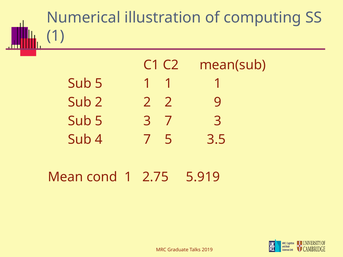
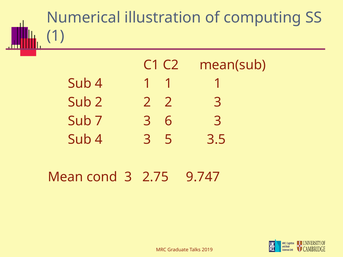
5: 5 -> 4 (99, 84)
2 9: 9 -> 3 (218, 102)
5: 5 -> 7 (99, 121)
3 7: 7 -> 6 (169, 121)
4 7: 7 -> 3 (147, 140)
cond 1: 1 -> 3 (128, 177)
5.919: 5.919 -> 9.747 (203, 177)
